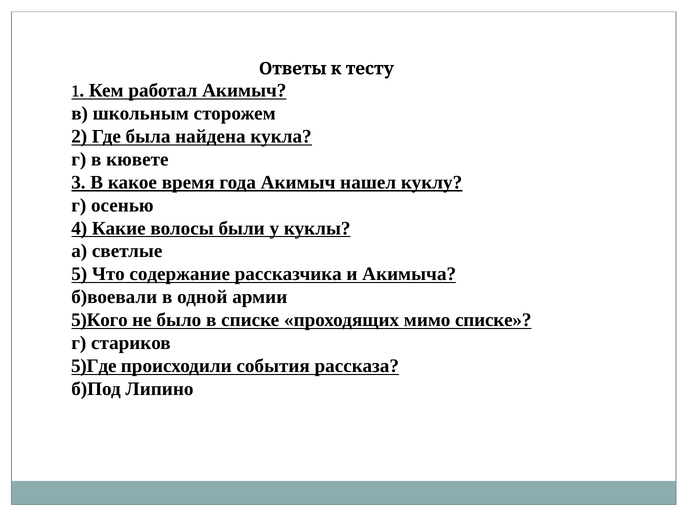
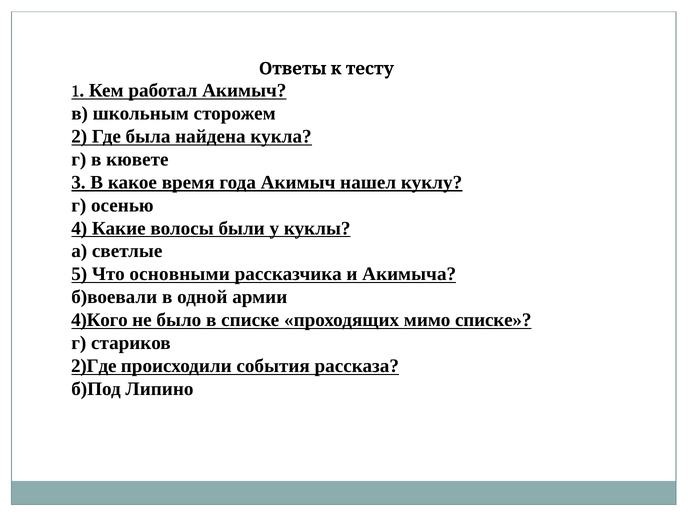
содержание: содержание -> основными (180, 274)
5)Кого: 5)Кого -> 4)Кого (99, 320)
5)Где: 5)Где -> 2)Где (94, 366)
